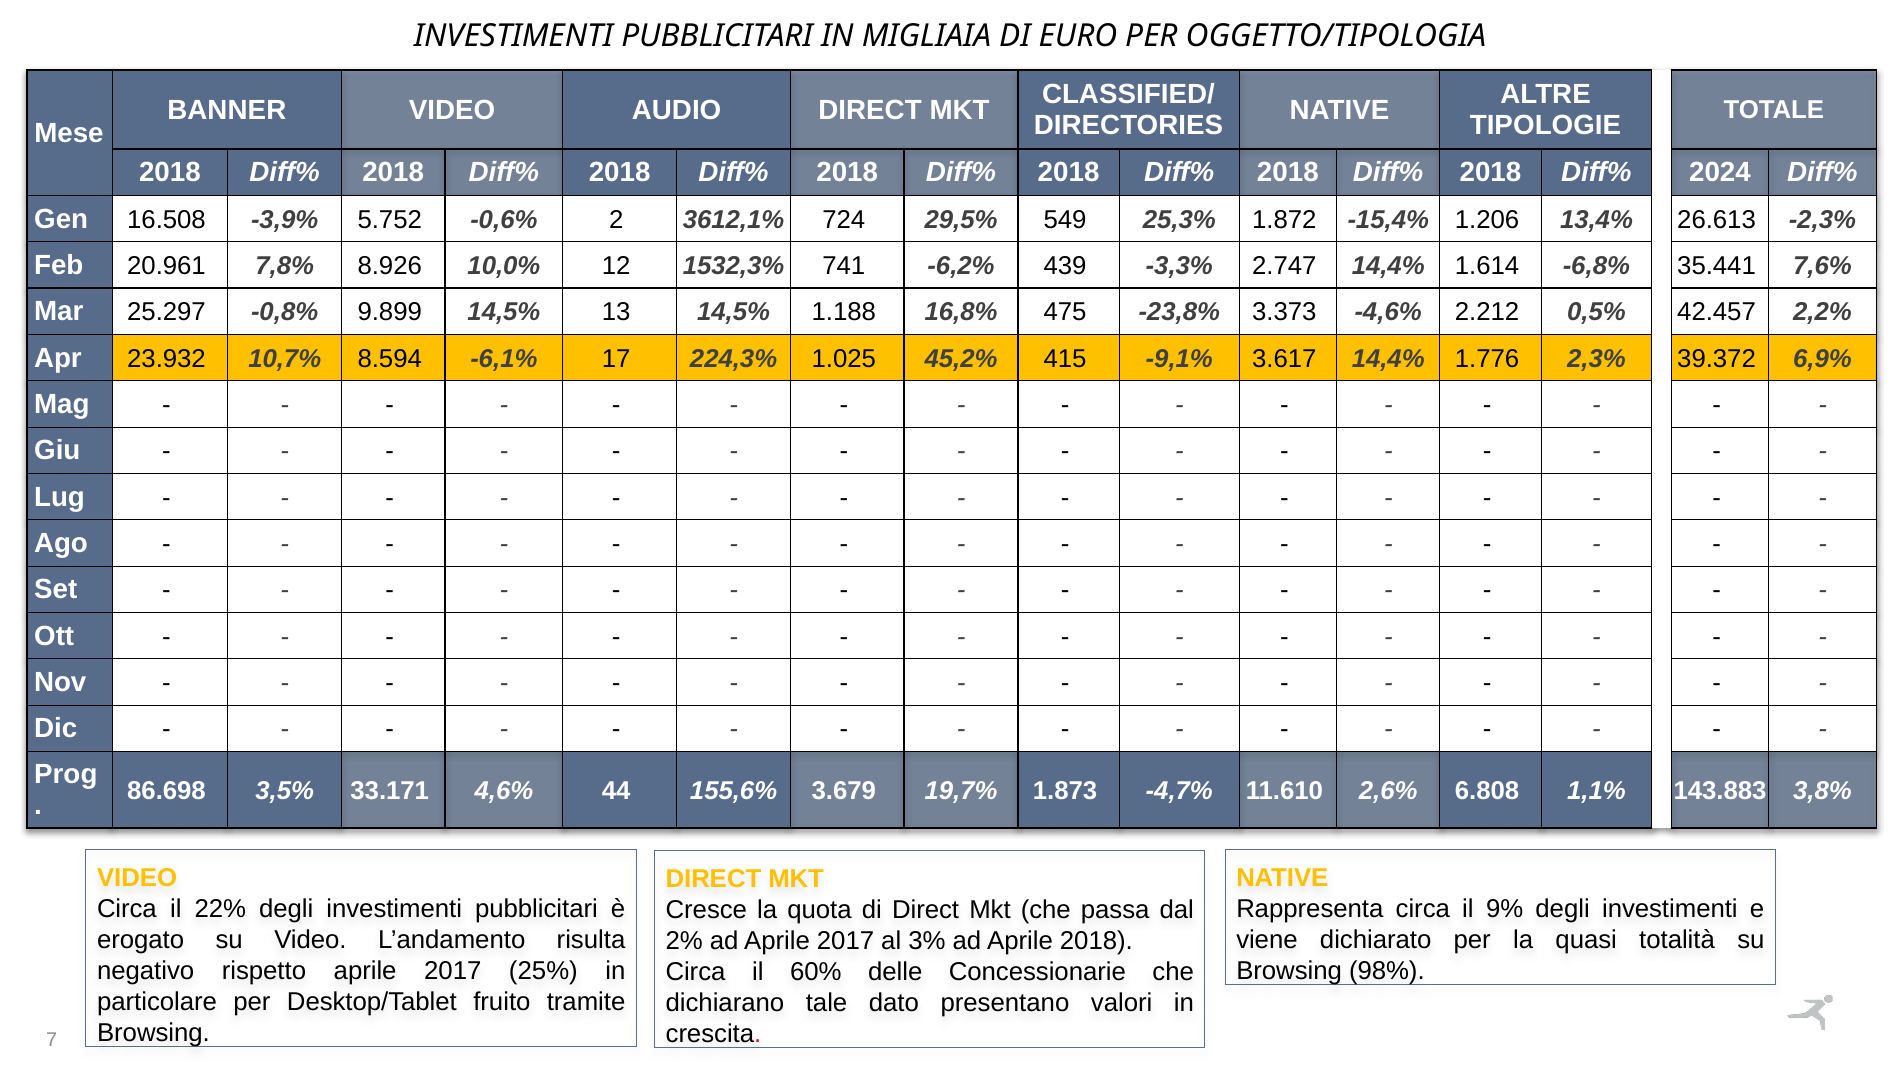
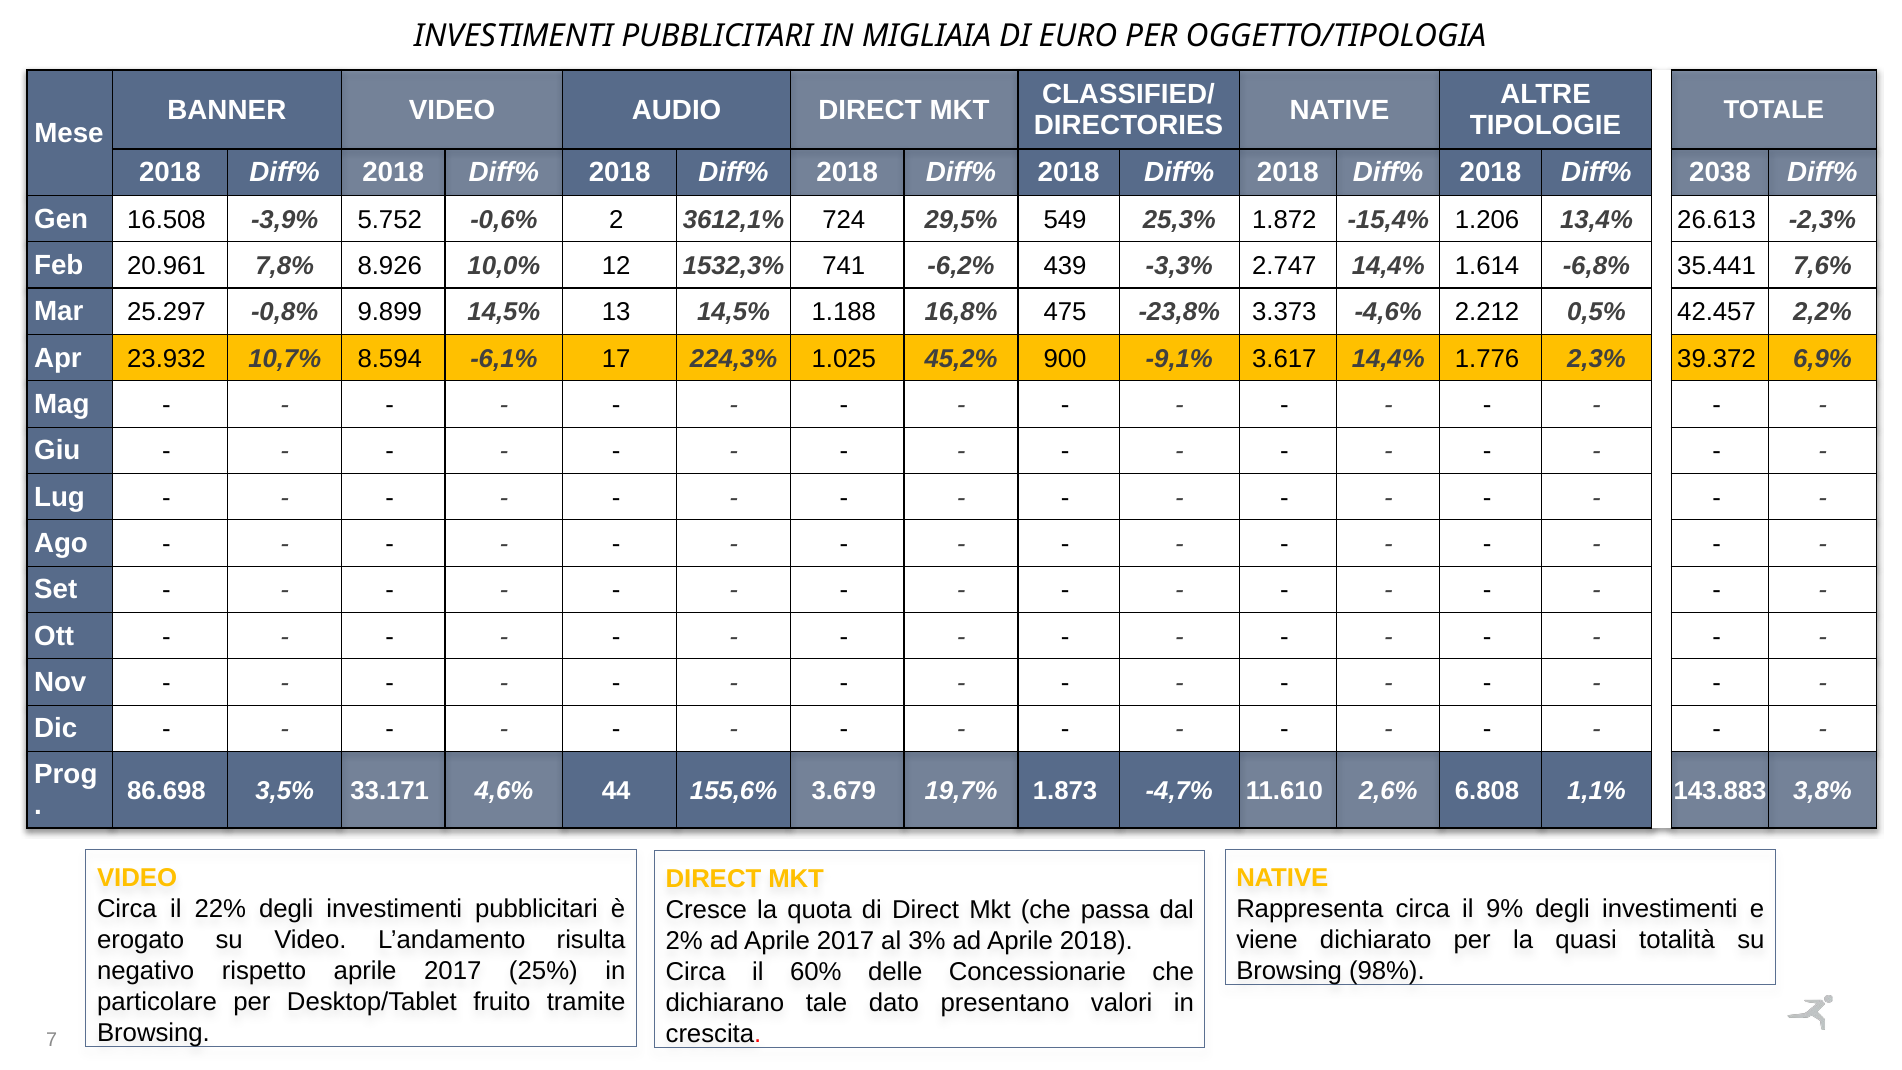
2024: 2024 -> 2038 (1720, 173)
415: 415 -> 900 (1065, 359)
